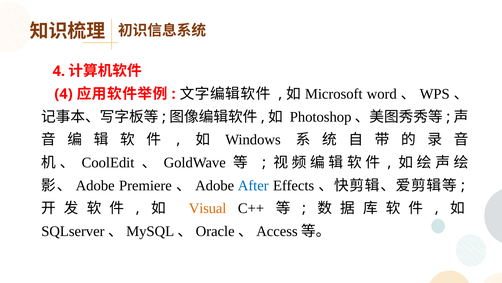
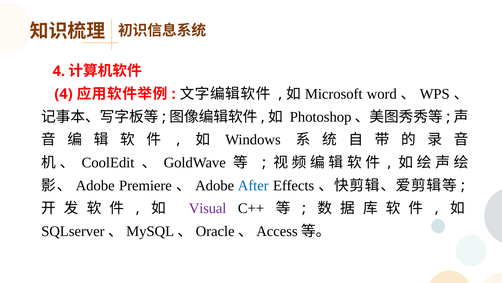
Visual colour: orange -> purple (208, 208)
